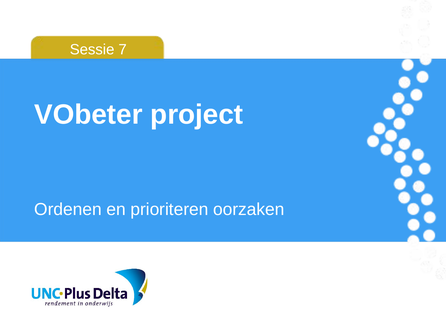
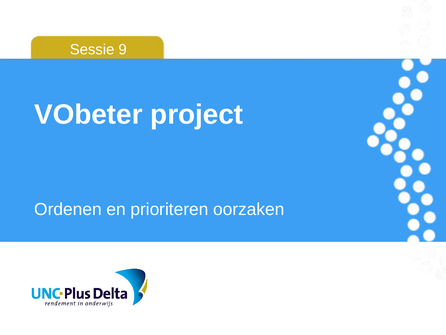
7: 7 -> 9 (123, 49)
